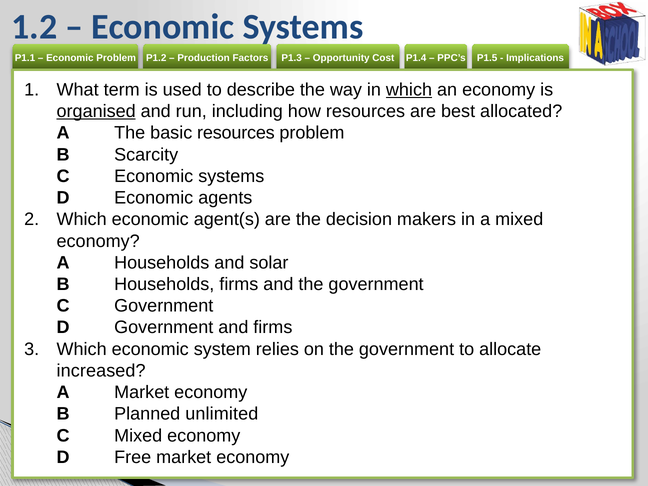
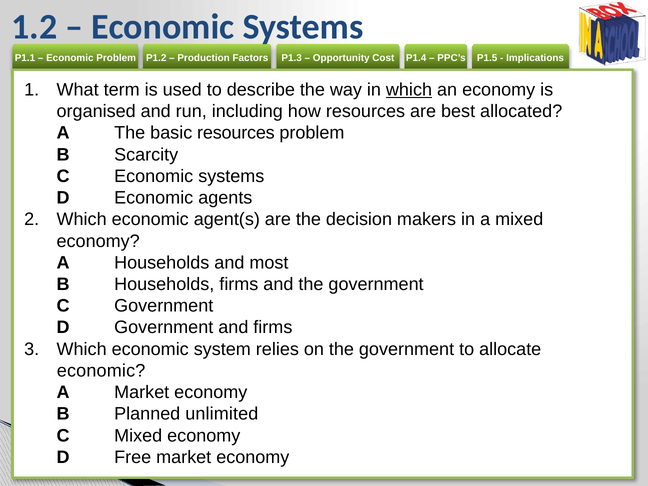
organised underline: present -> none (96, 111)
solar: solar -> most (269, 263)
increased: increased -> economic (101, 371)
